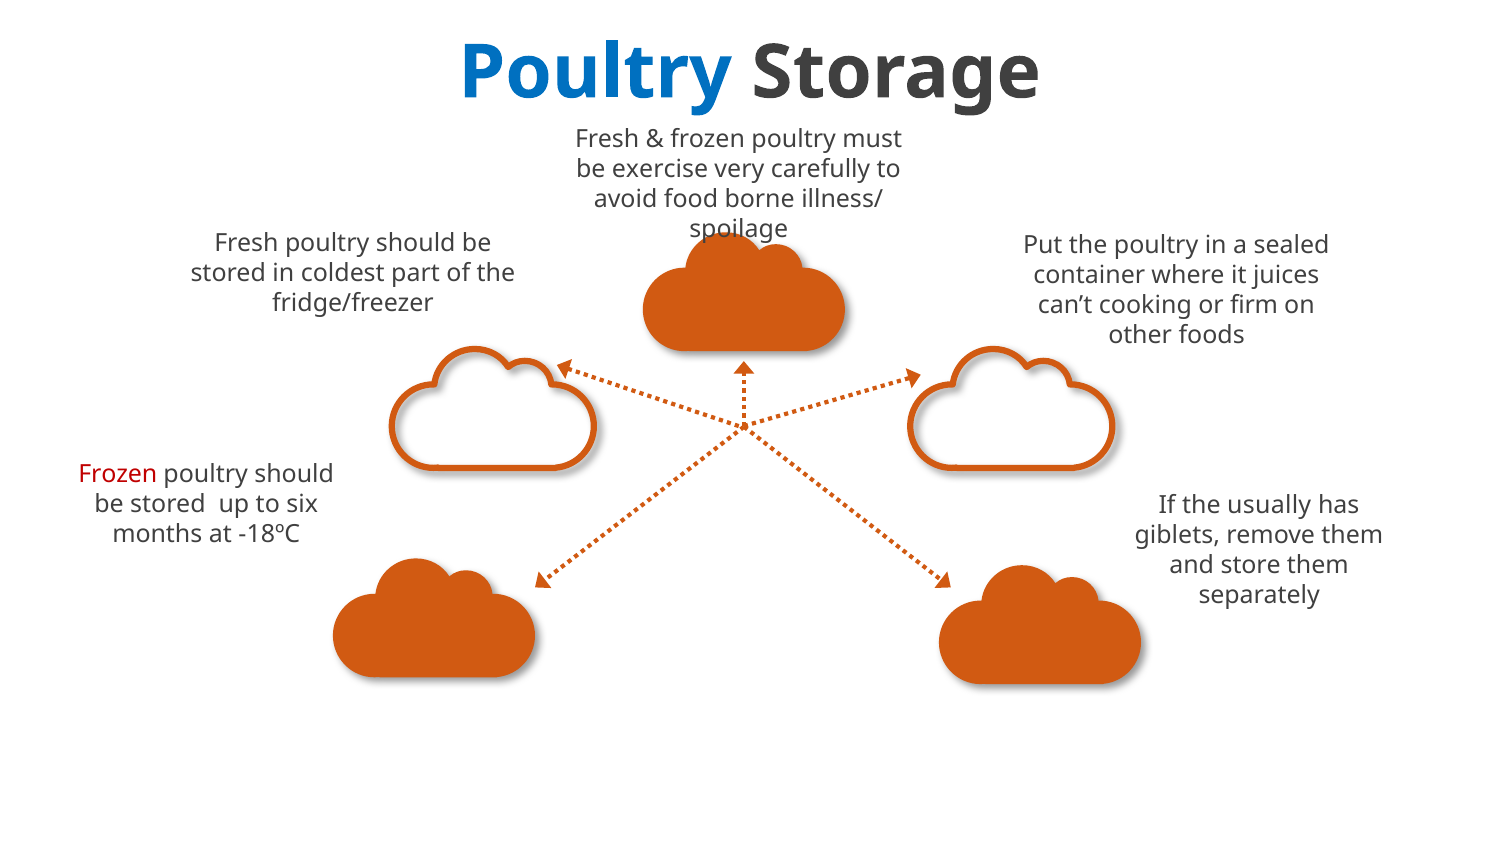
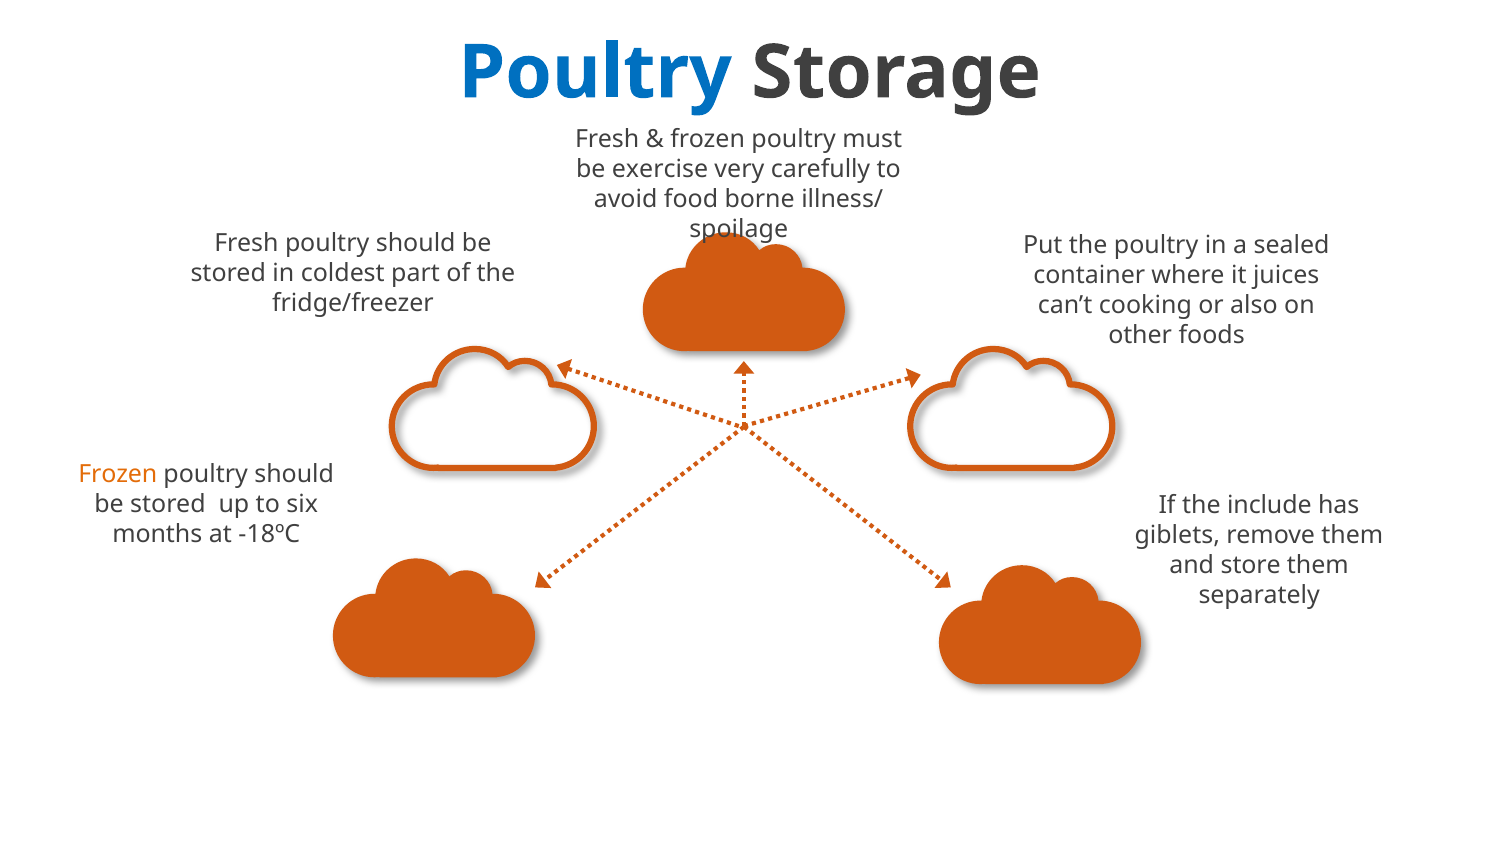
firm: firm -> also (1254, 306)
Frozen colour: red -> orange (118, 475)
usually: usually -> include (1269, 505)
